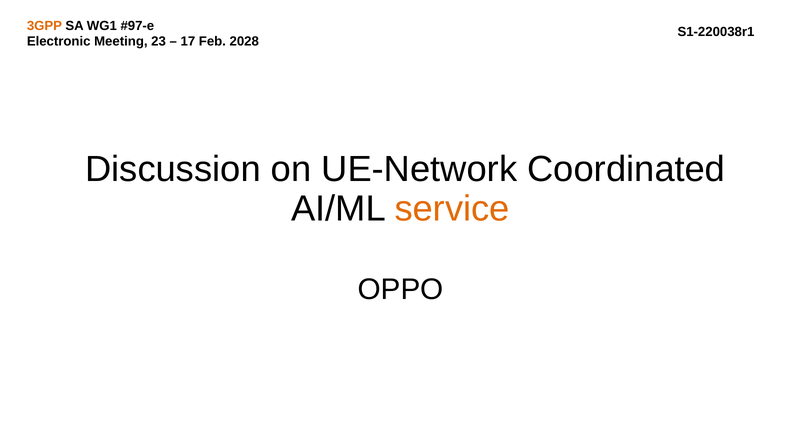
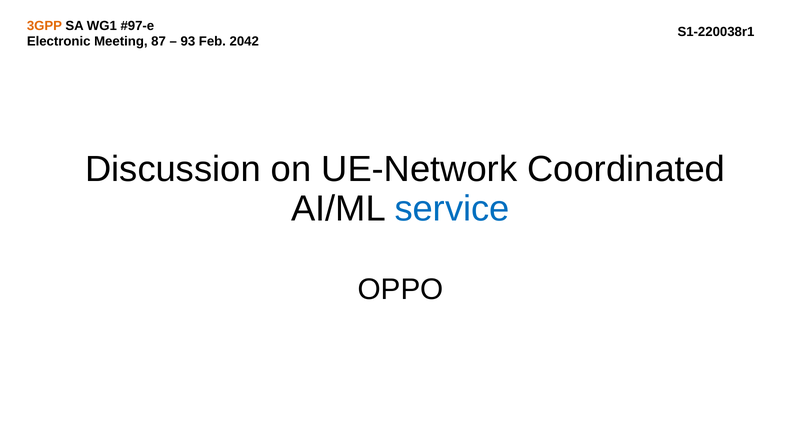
23: 23 -> 87 (159, 42)
17: 17 -> 93 (188, 42)
2028: 2028 -> 2042 (244, 42)
service colour: orange -> blue (452, 209)
